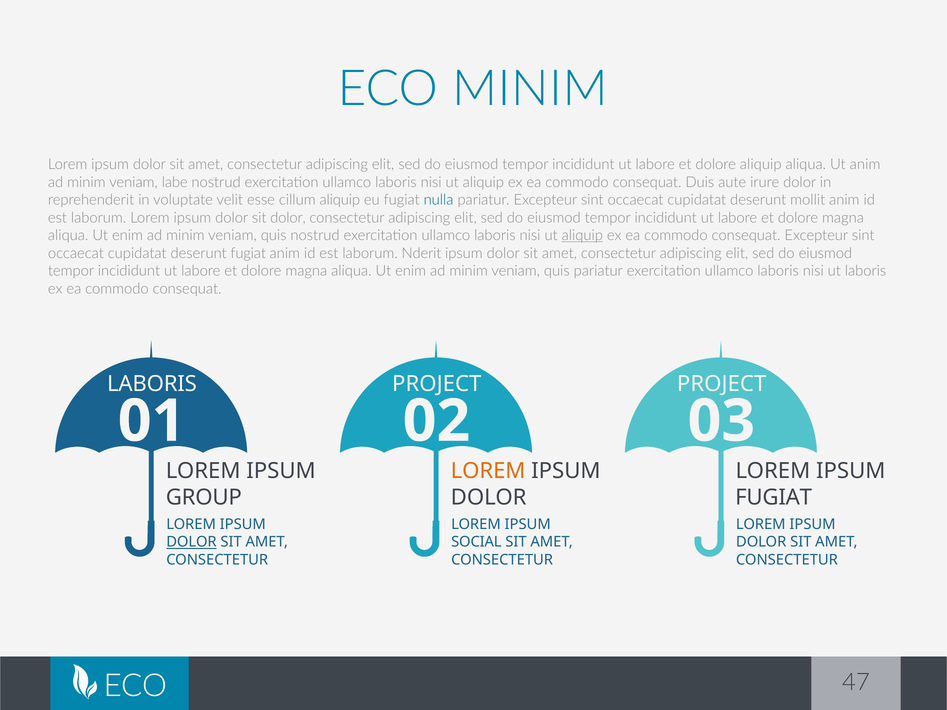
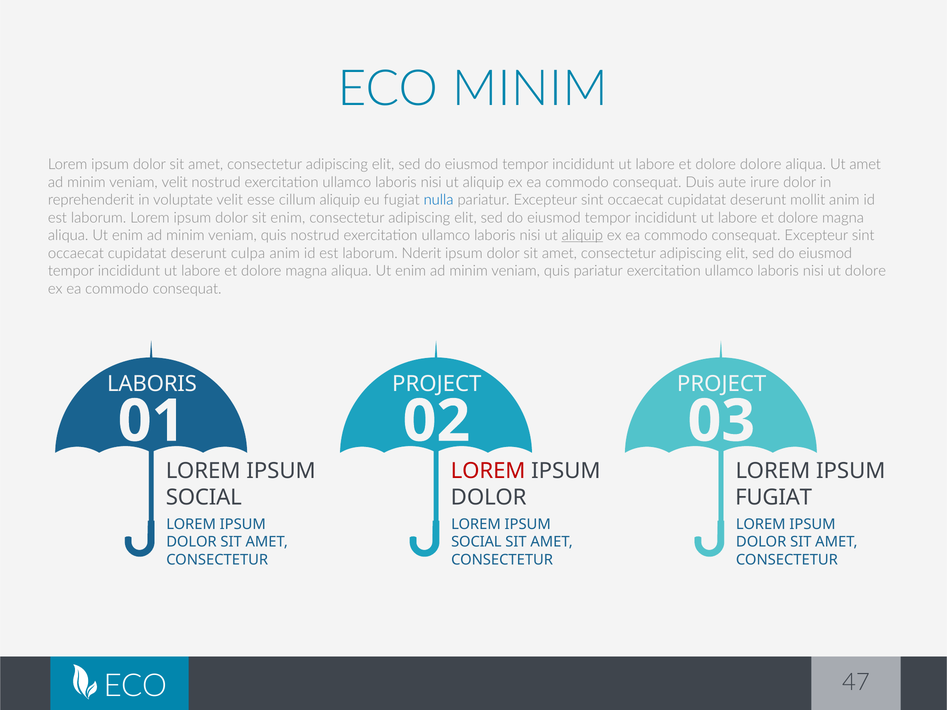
dolore aliquip: aliquip -> dolore (761, 165)
Ut anim: anim -> amet (865, 165)
veniam labe: labe -> velit (175, 182)
sit dolor: dolor -> enim (288, 218)
deserunt fugiat: fugiat -> culpa (248, 253)
ut laboris: laboris -> dolore (865, 271)
LOREM colour: orange -> red (488, 471)
GROUP: GROUP -> SOCIAL (204, 498)
DOLOR underline: present -> none (191, 542)
